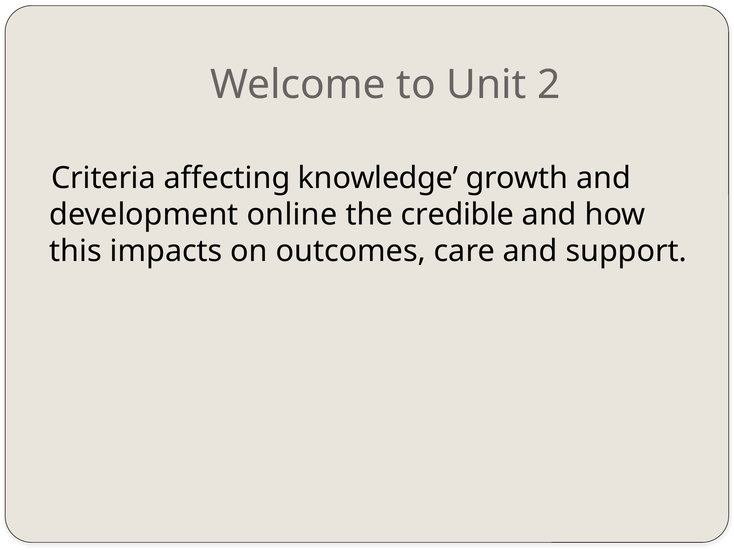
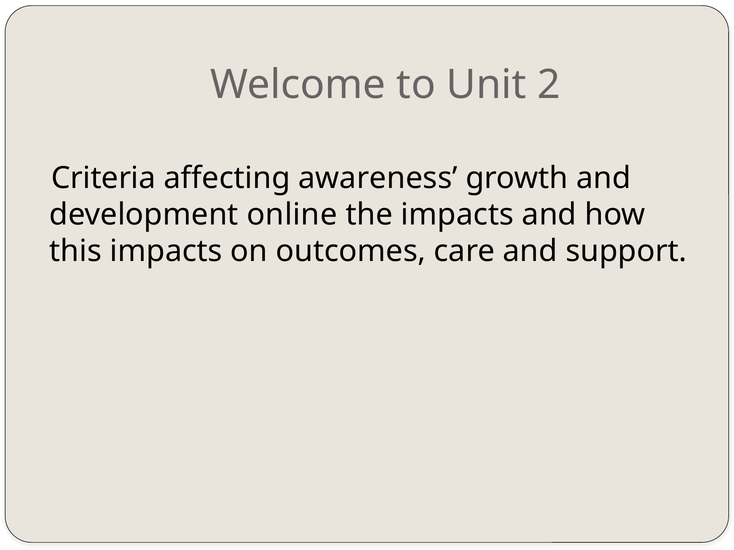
knowledge: knowledge -> awareness (378, 178)
the credible: credible -> impacts (457, 215)
